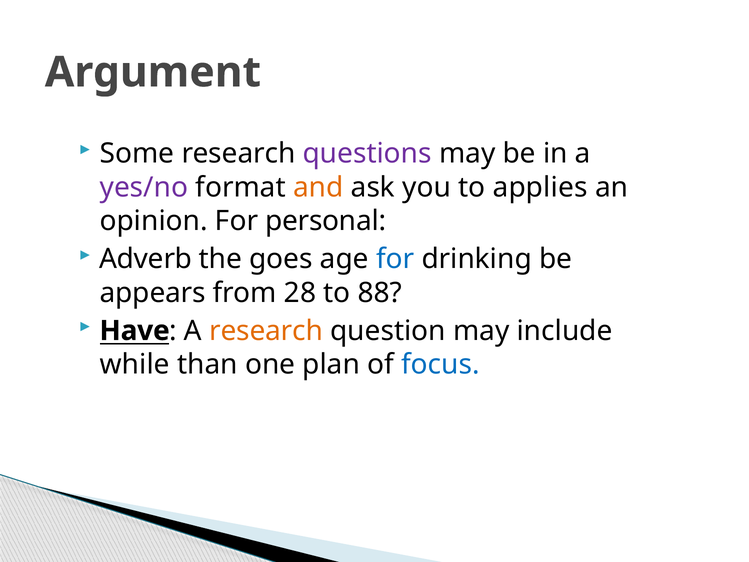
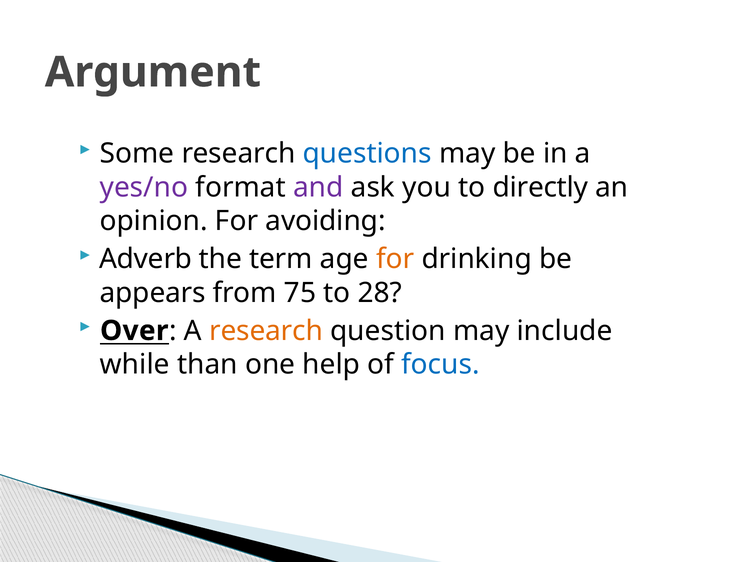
questions colour: purple -> blue (367, 154)
and colour: orange -> purple (318, 187)
applies: applies -> directly (540, 187)
personal: personal -> avoiding (326, 221)
goes: goes -> term (281, 259)
for colour: blue -> orange (395, 259)
28: 28 -> 75 (300, 293)
88: 88 -> 28 (380, 293)
Have: Have -> Over (134, 331)
plan: plan -> help (331, 364)
